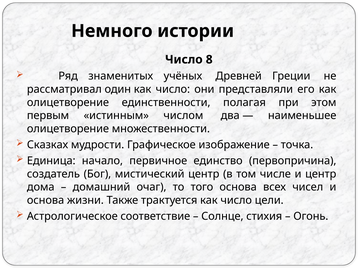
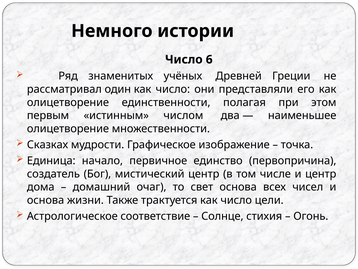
8: 8 -> 6 (209, 59)
того: того -> свет (202, 187)
